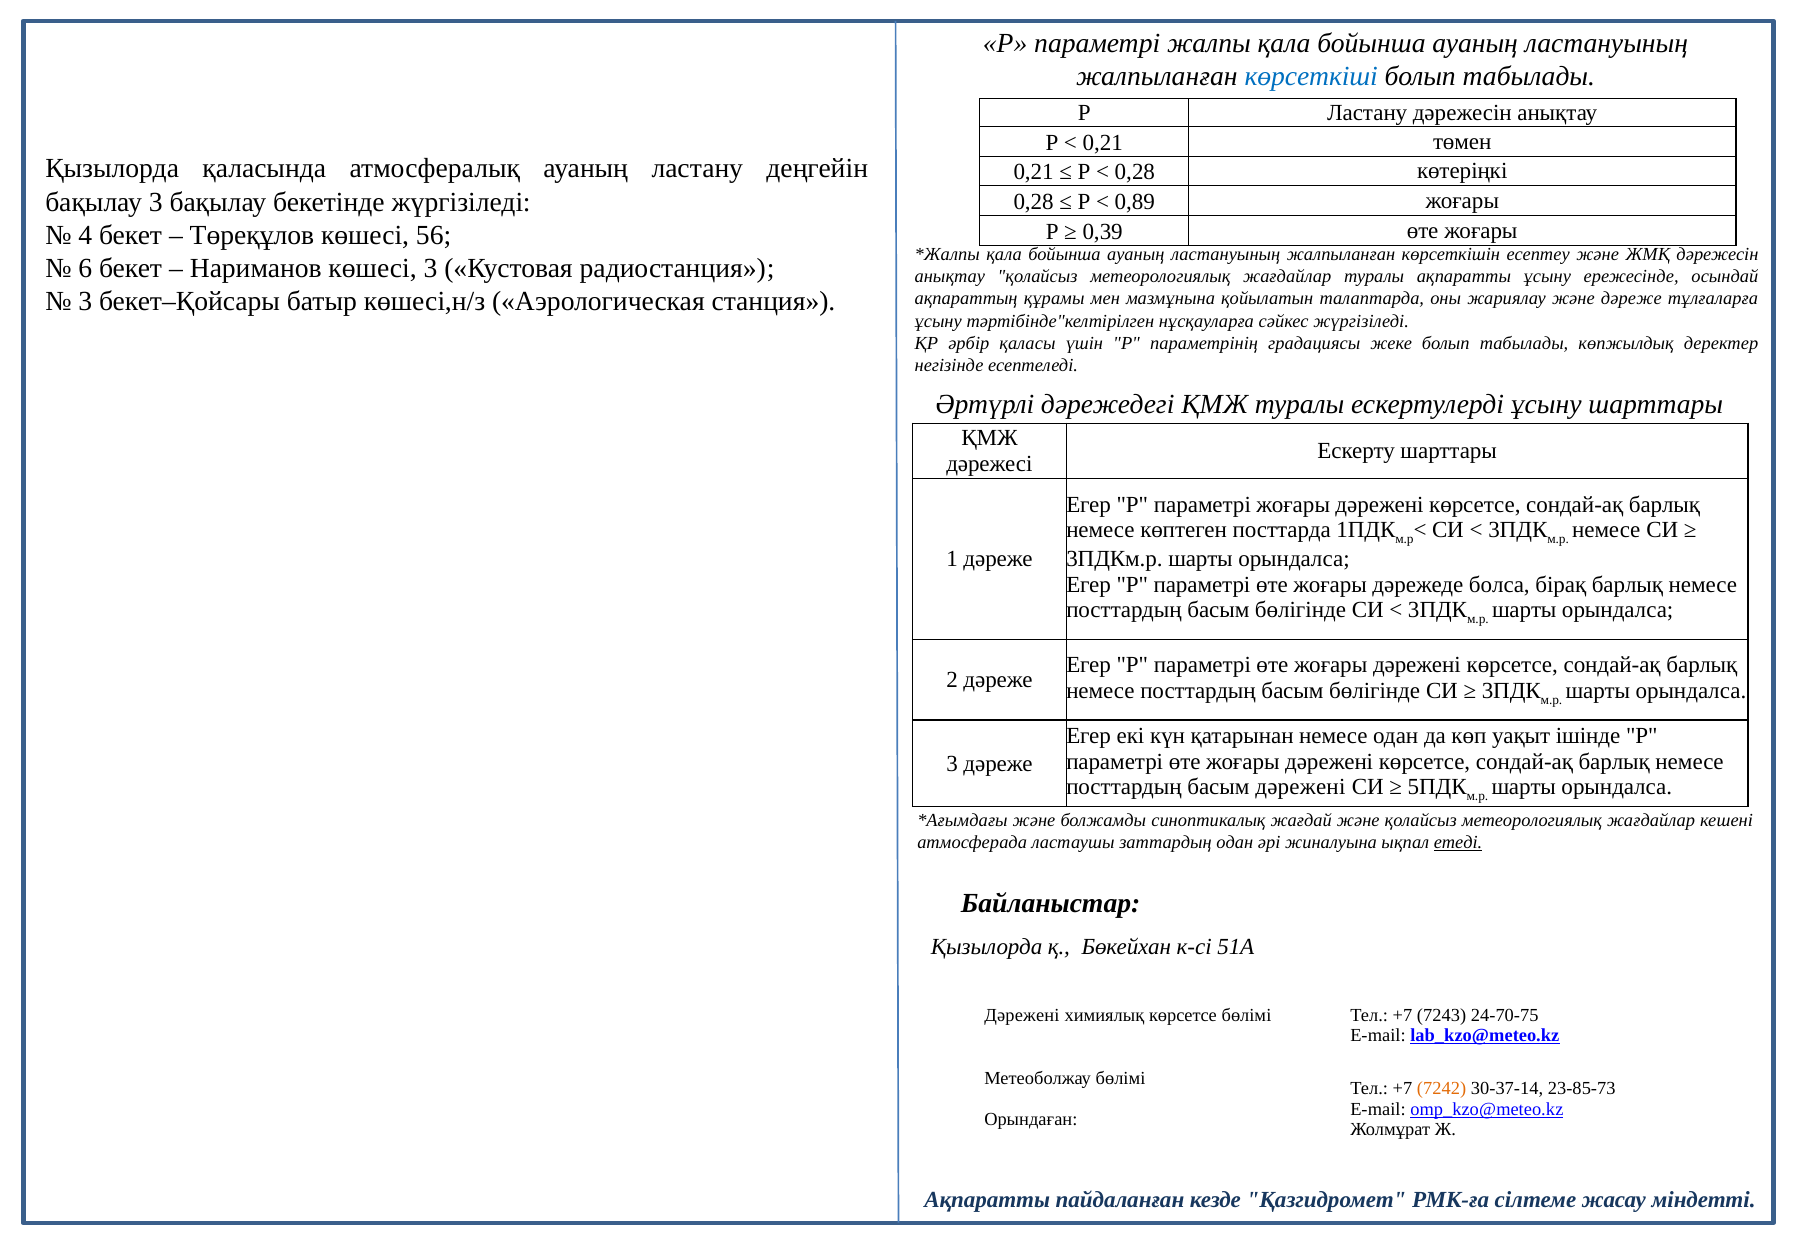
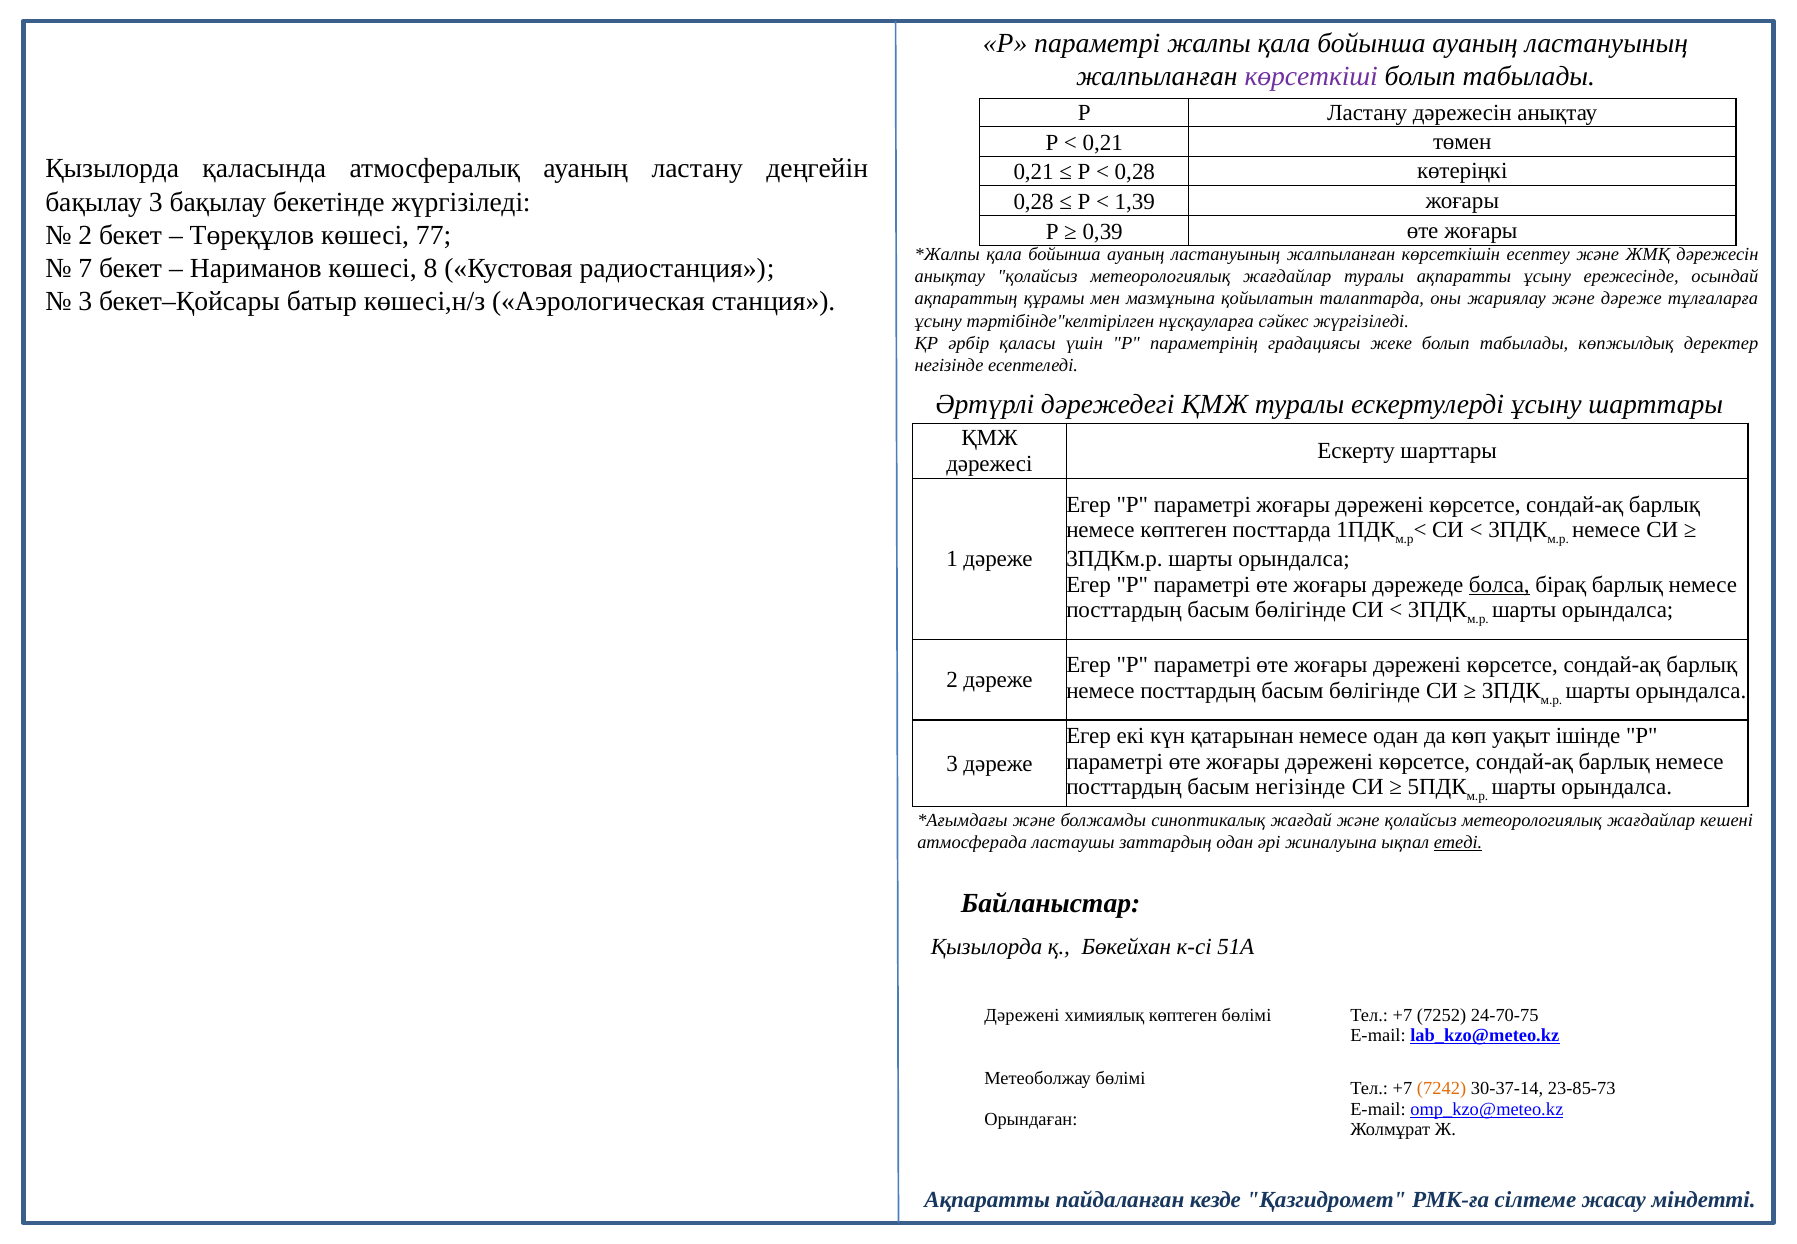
көрсеткіші colour: blue -> purple (1311, 77)
0,89: 0,89 -> 1,39 (1135, 202)
4: 4 -> 2 (85, 235)
56: 56 -> 77 (434, 235)
6: 6 -> 7 (85, 268)
көшесі 3: 3 -> 8 (431, 268)
болса underline: none -> present (1499, 585)
басым дәрежені: дәрежені -> негізінде (1300, 787)
химиялық көрсетсе: көрсетсе -> көптеген (1183, 1015)
7243: 7243 -> 7252 (1442, 1015)
